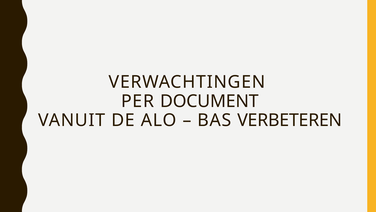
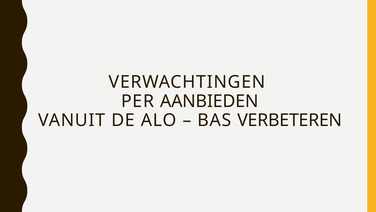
DOCUMENT: DOCUMENT -> AANBIEDEN (209, 101)
